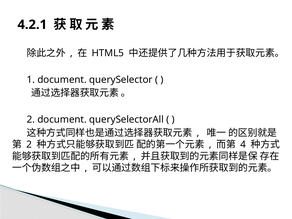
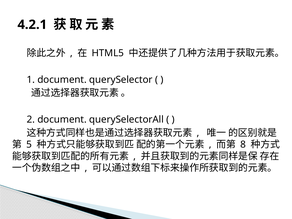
2: 2 -> 5 (29, 145)
4: 4 -> 8 (243, 145)
